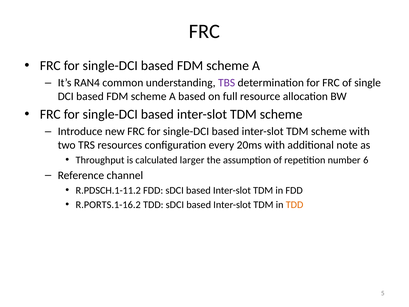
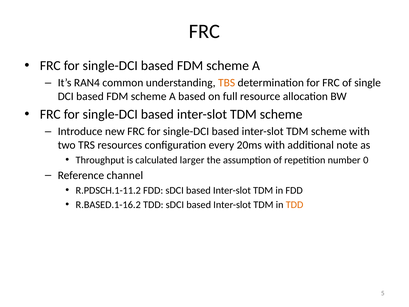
TBS colour: purple -> orange (227, 83)
6: 6 -> 0 (366, 160)
R.PORTS.1-16.2: R.PORTS.1-16.2 -> R.BASED.1-16.2 (108, 205)
